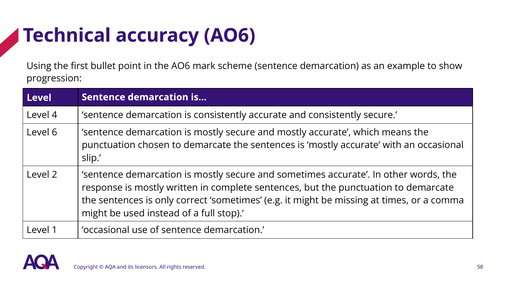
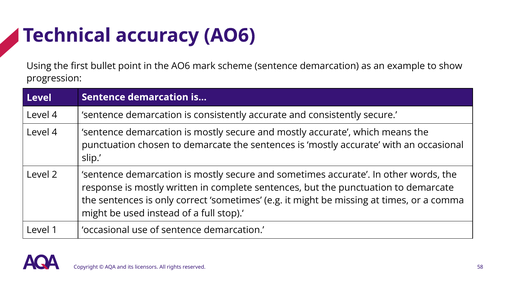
6: 6 -> 4 (55, 133)
